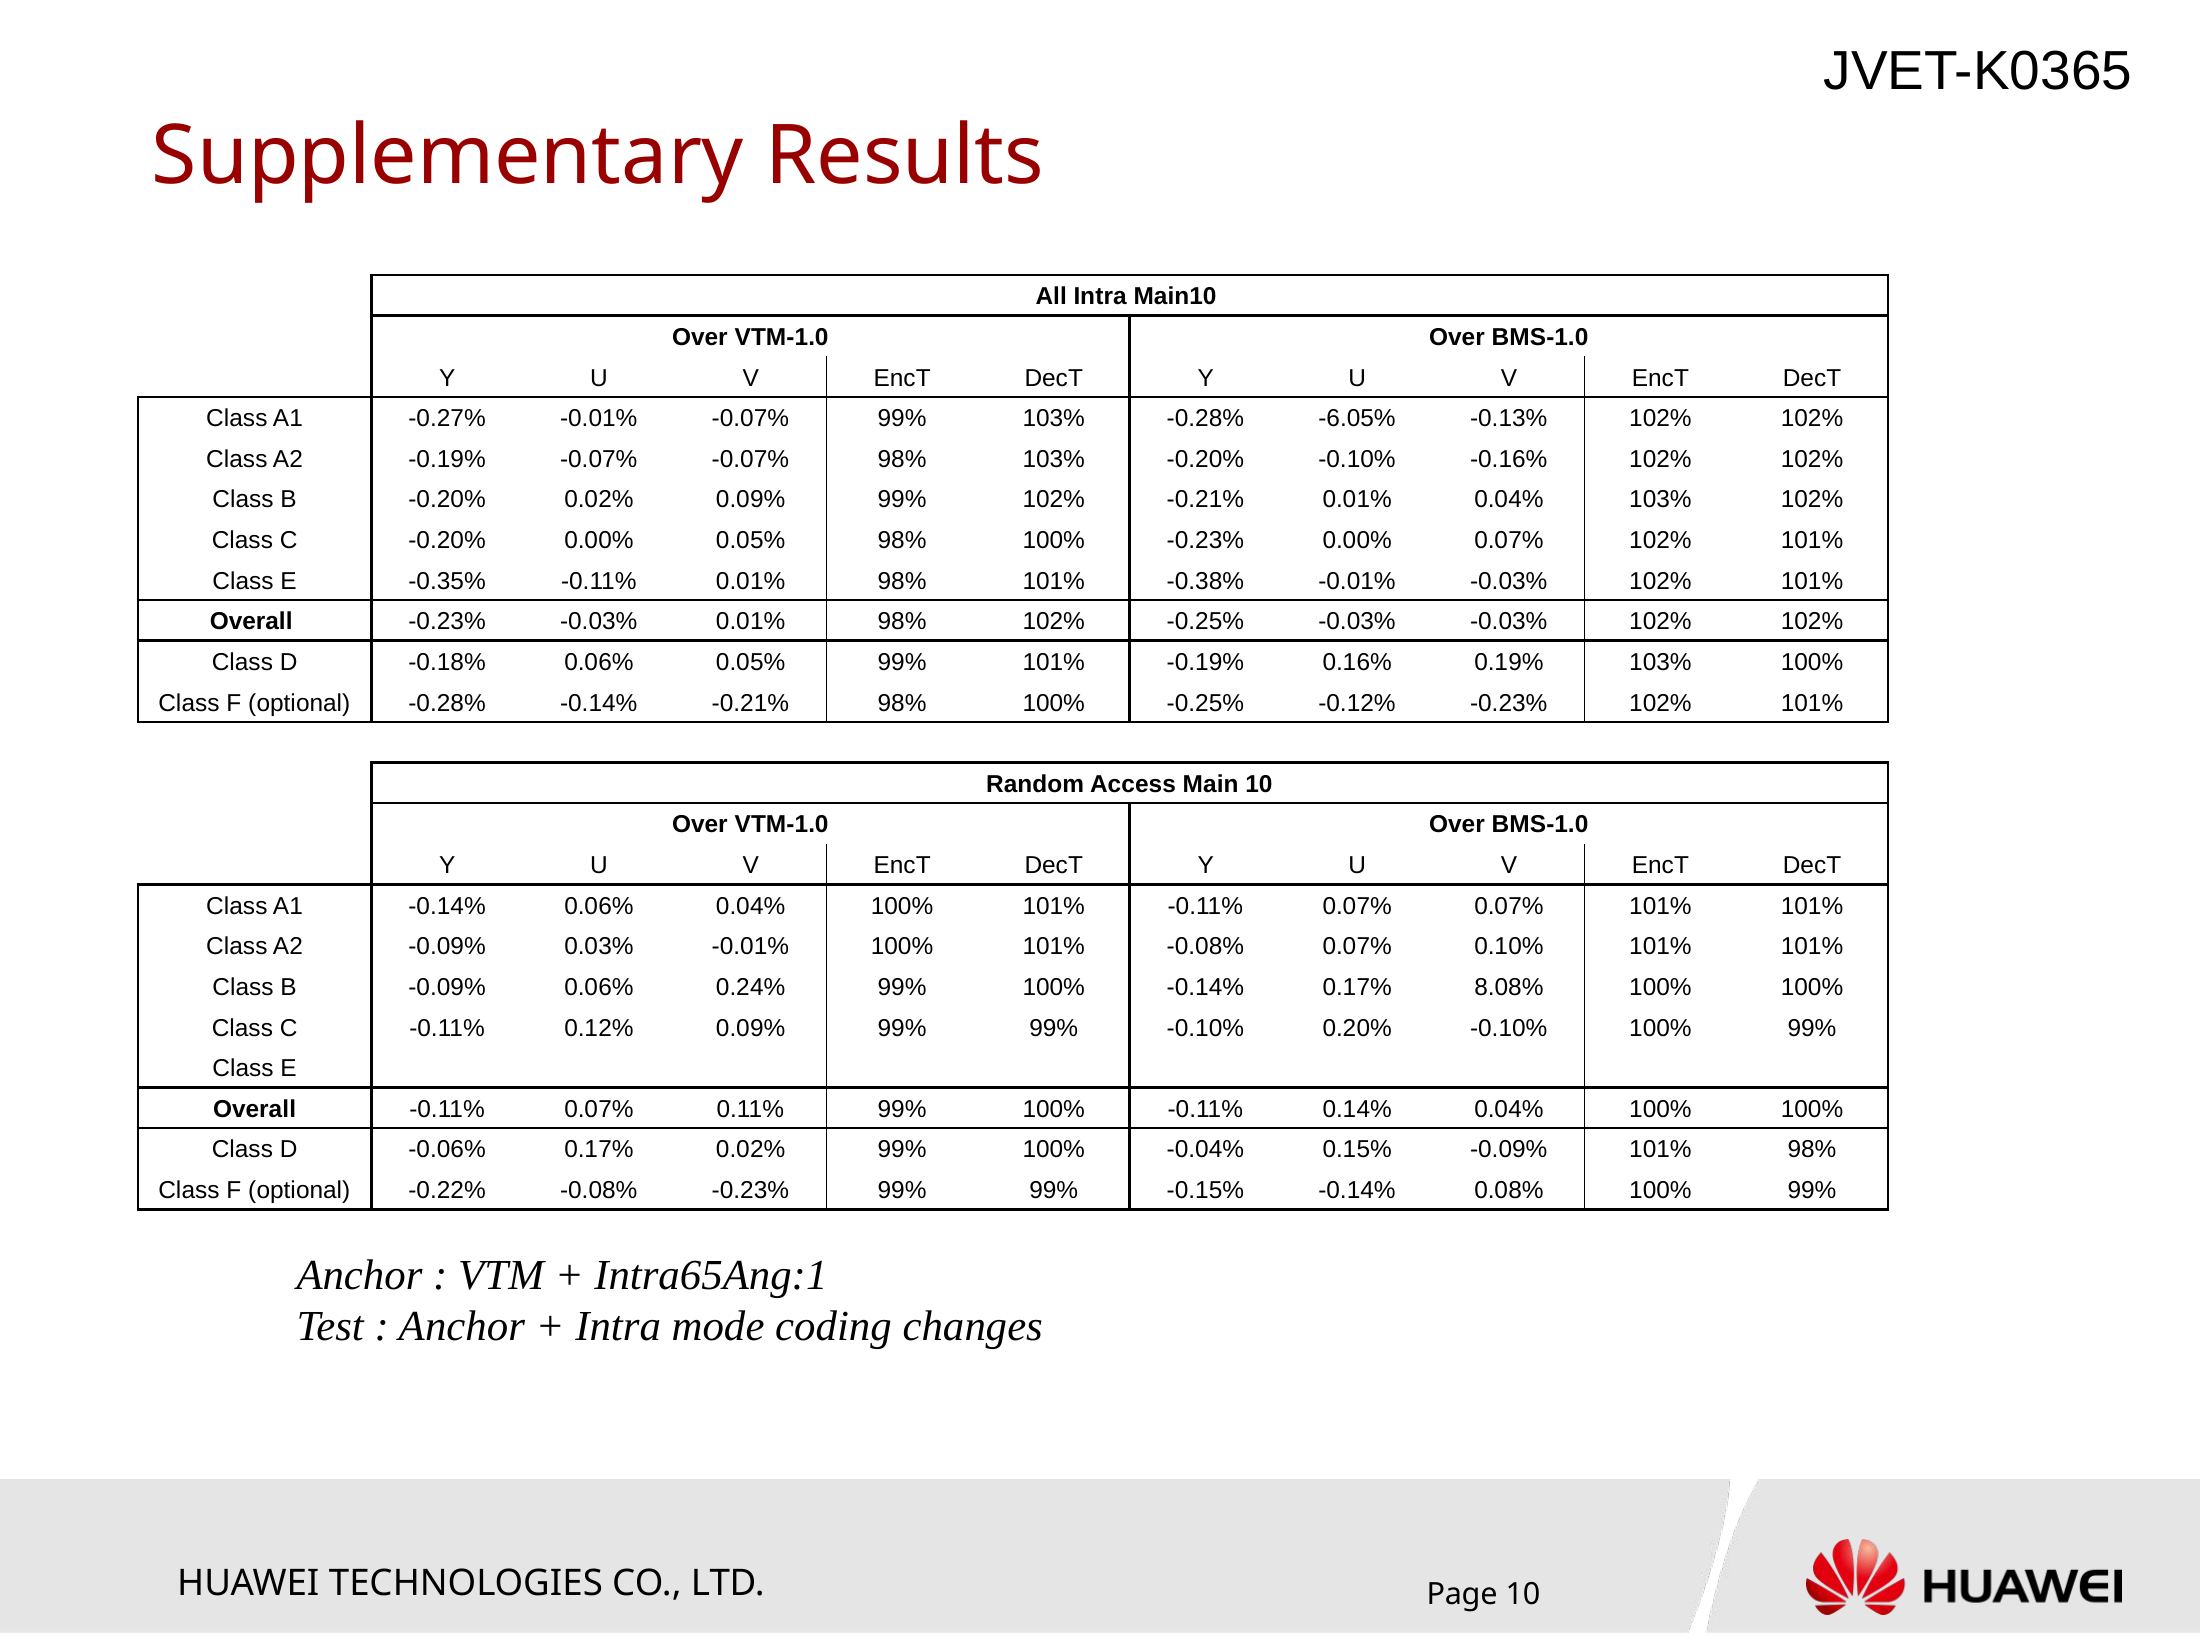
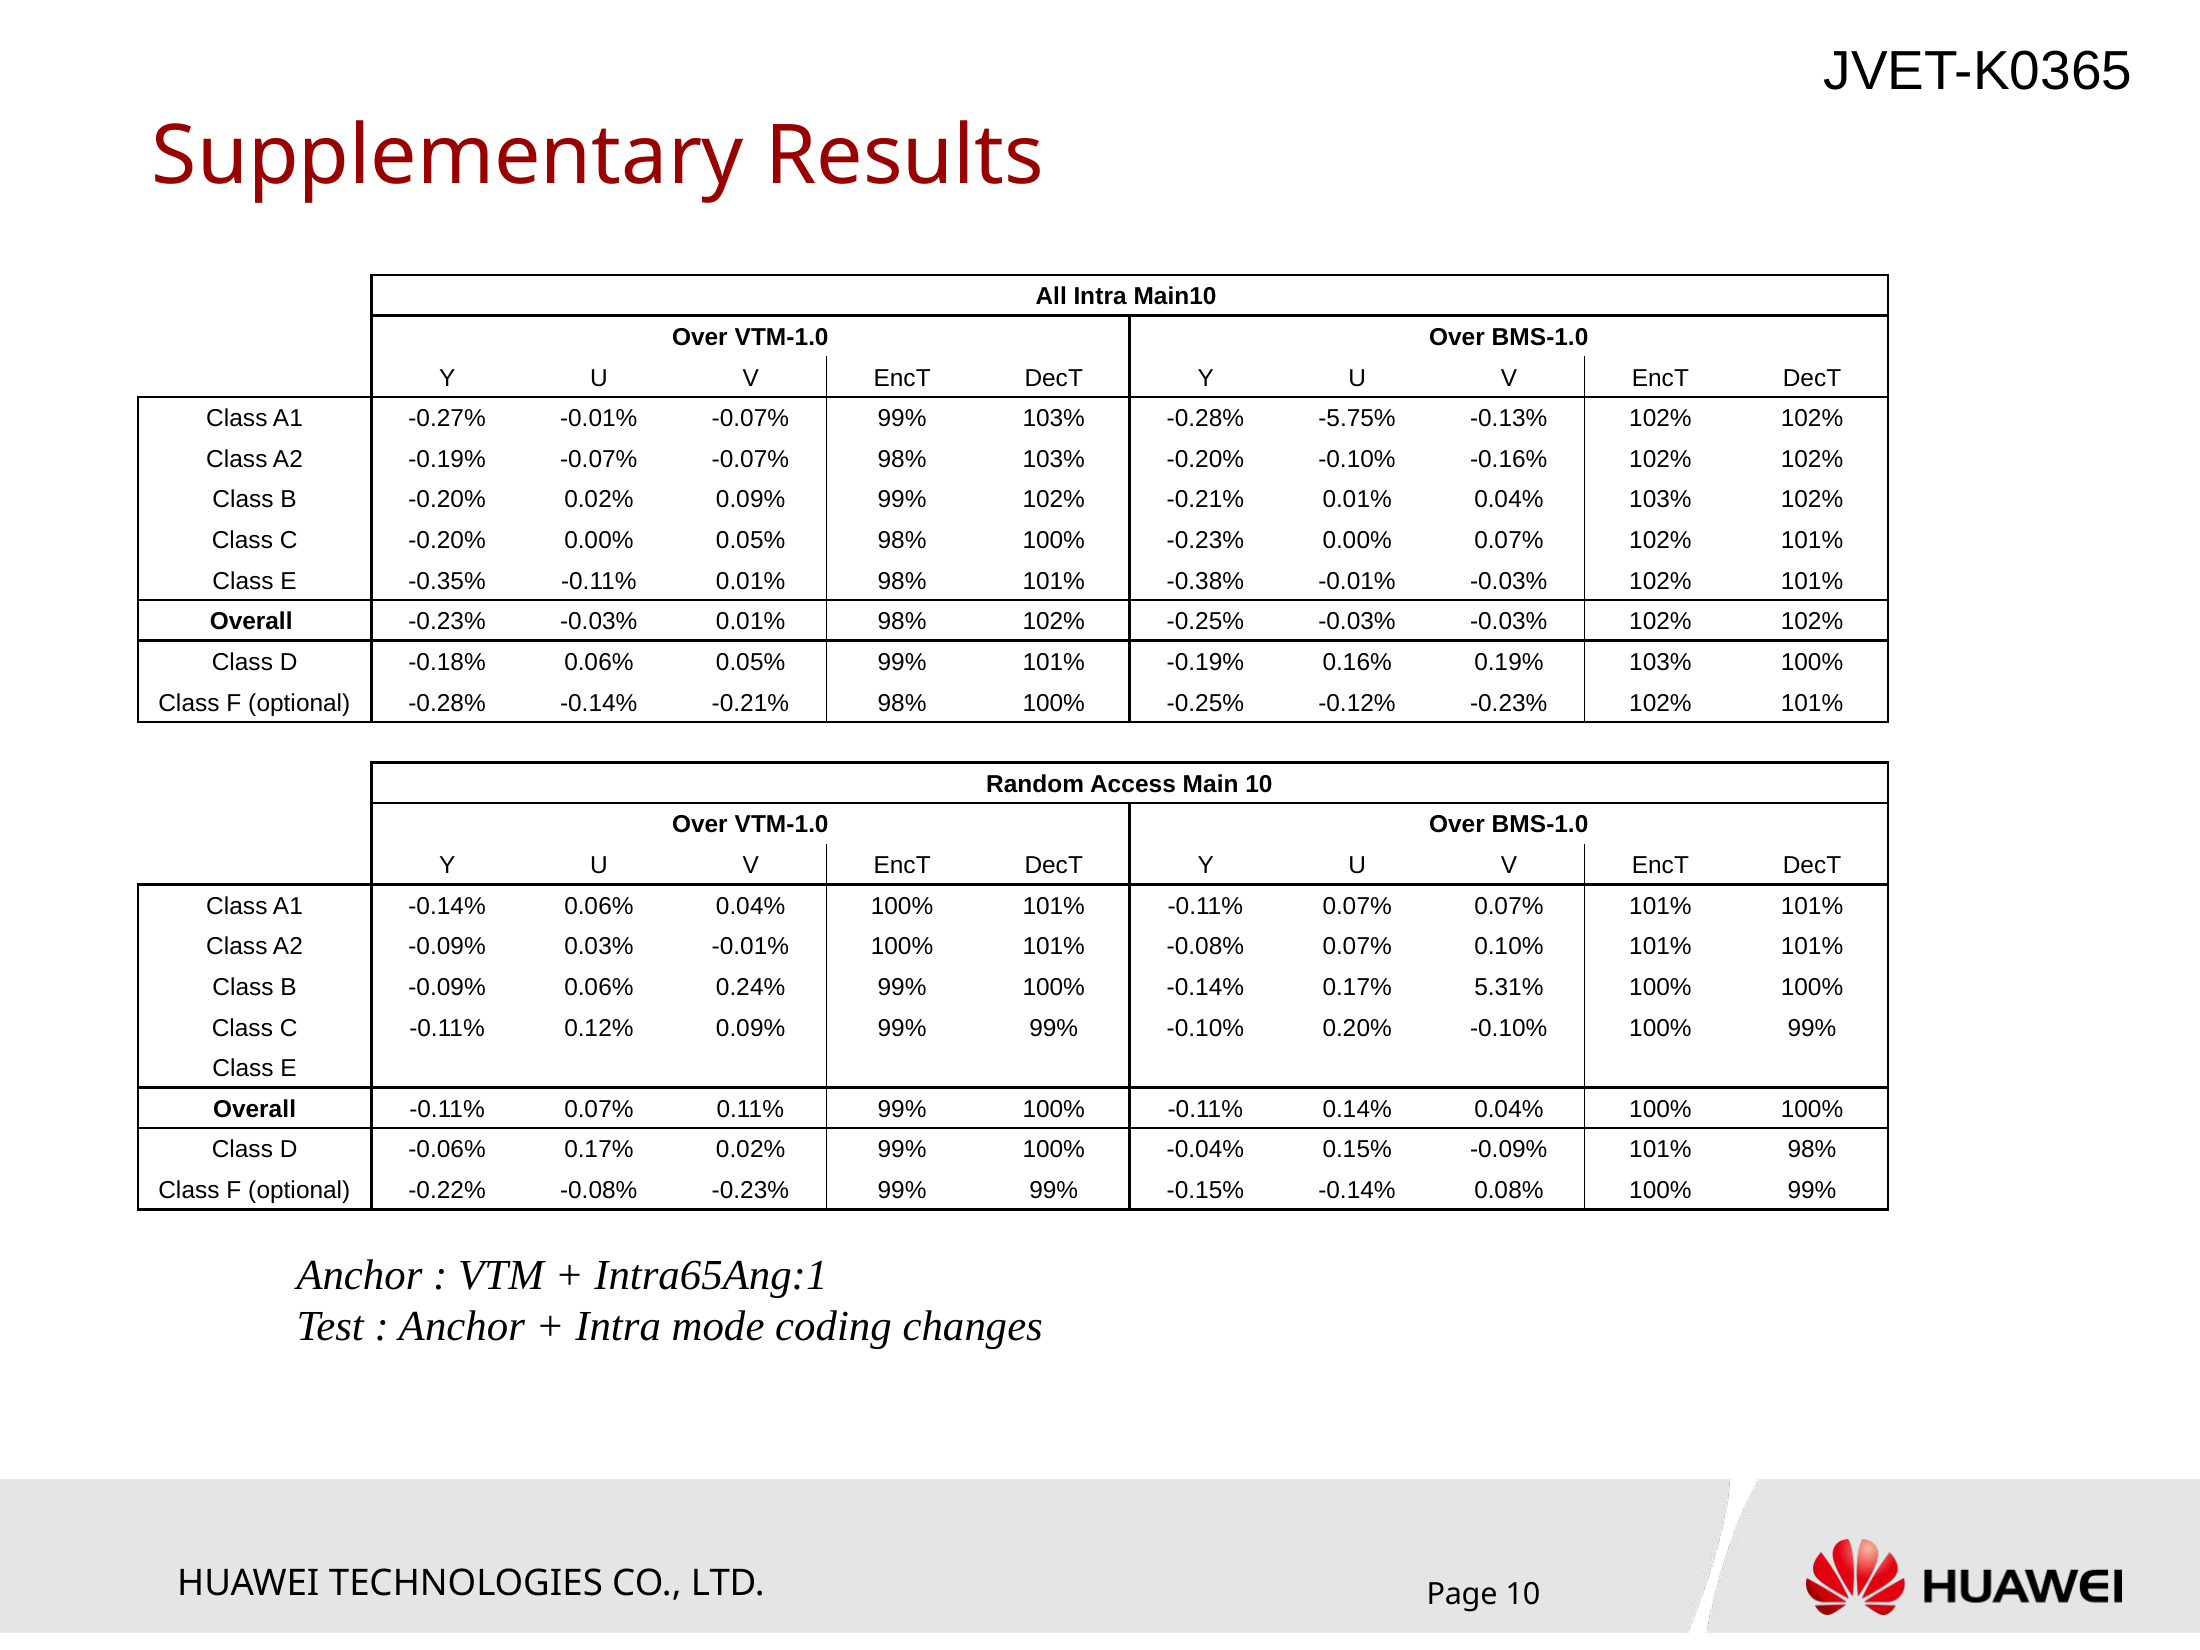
-6.05%: -6.05% -> -5.75% (1357, 419)
8.08%: 8.08% -> 5.31% (1509, 987)
